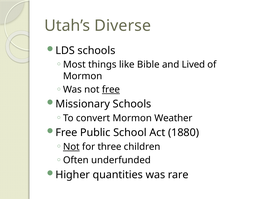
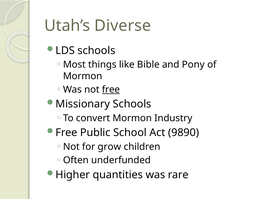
Lived: Lived -> Pony (193, 65)
Weather: Weather -> Industry (173, 118)
1880: 1880 -> 9890 (184, 133)
Not underline: present -> none (71, 147)
three: three -> grow (109, 147)
